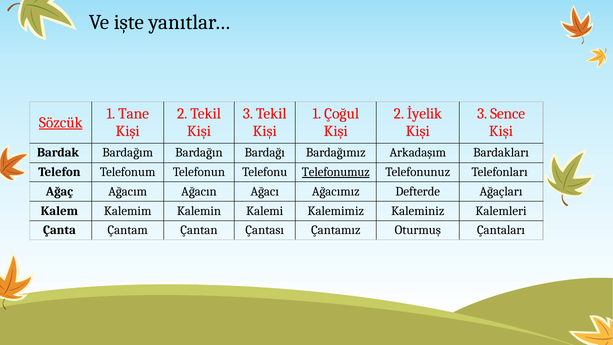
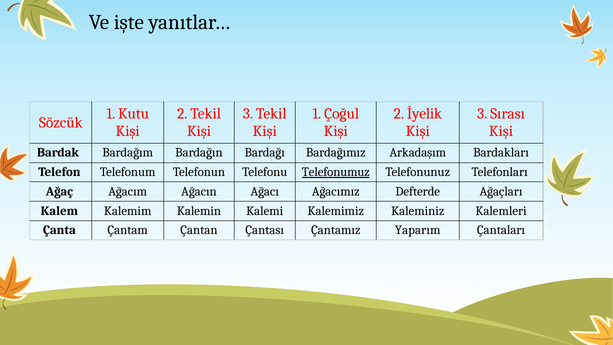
Tane: Tane -> Kutu (134, 114)
Sence: Sence -> Sırası (508, 114)
Sözcük underline: present -> none (61, 122)
Oturmuş: Oturmuş -> Yaparım (418, 230)
